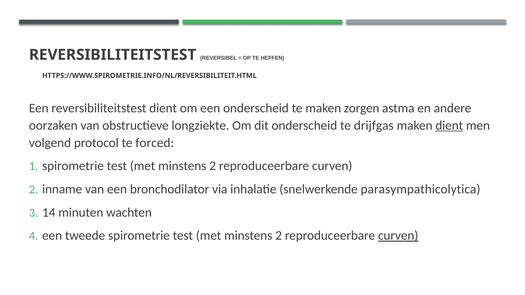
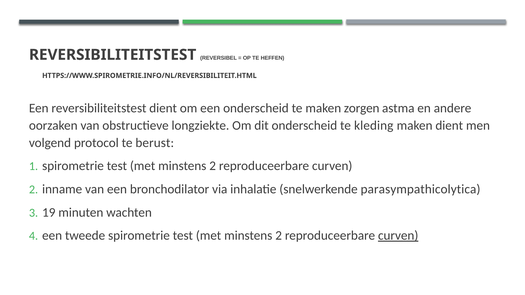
drijfgas: drijfgas -> kleding (374, 126)
dient underline: present -> none (449, 126)
forced: forced -> berust (155, 143)
14: 14 -> 19 (49, 213)
